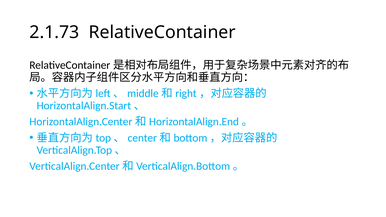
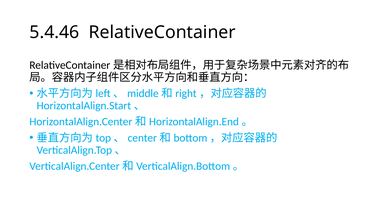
2.1.73: 2.1.73 -> 5.4.46 (54, 32)
